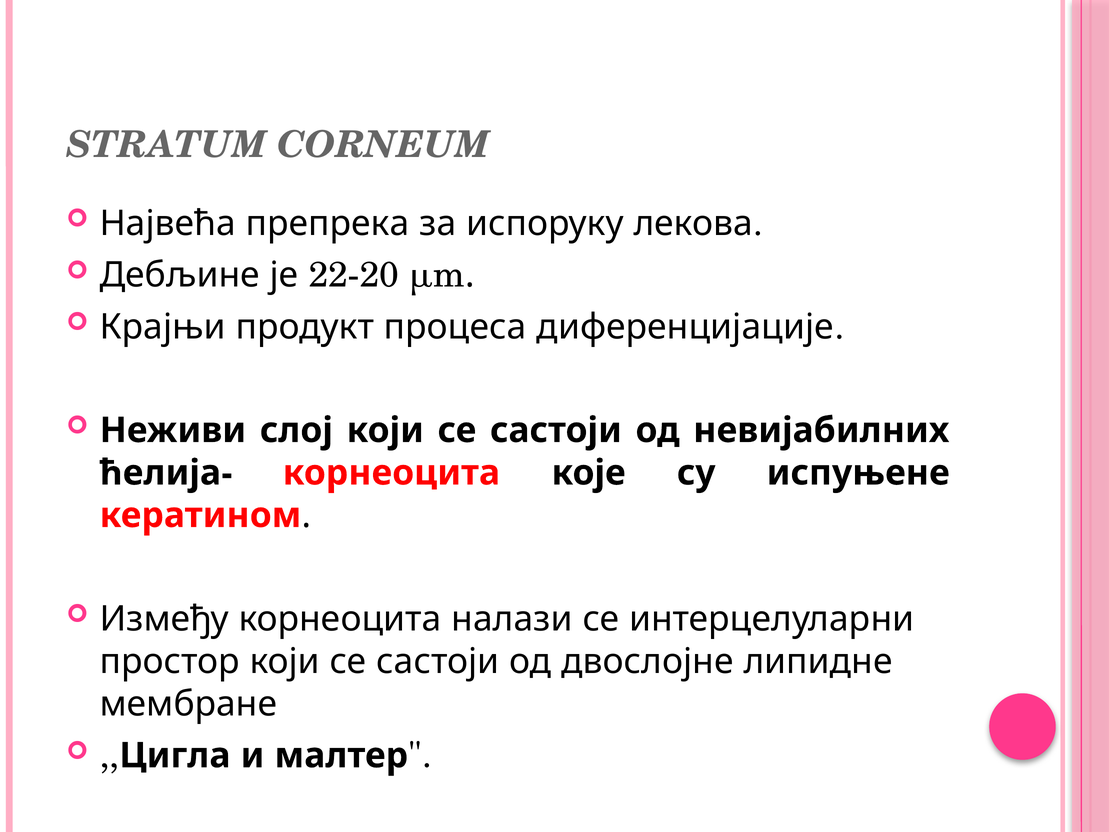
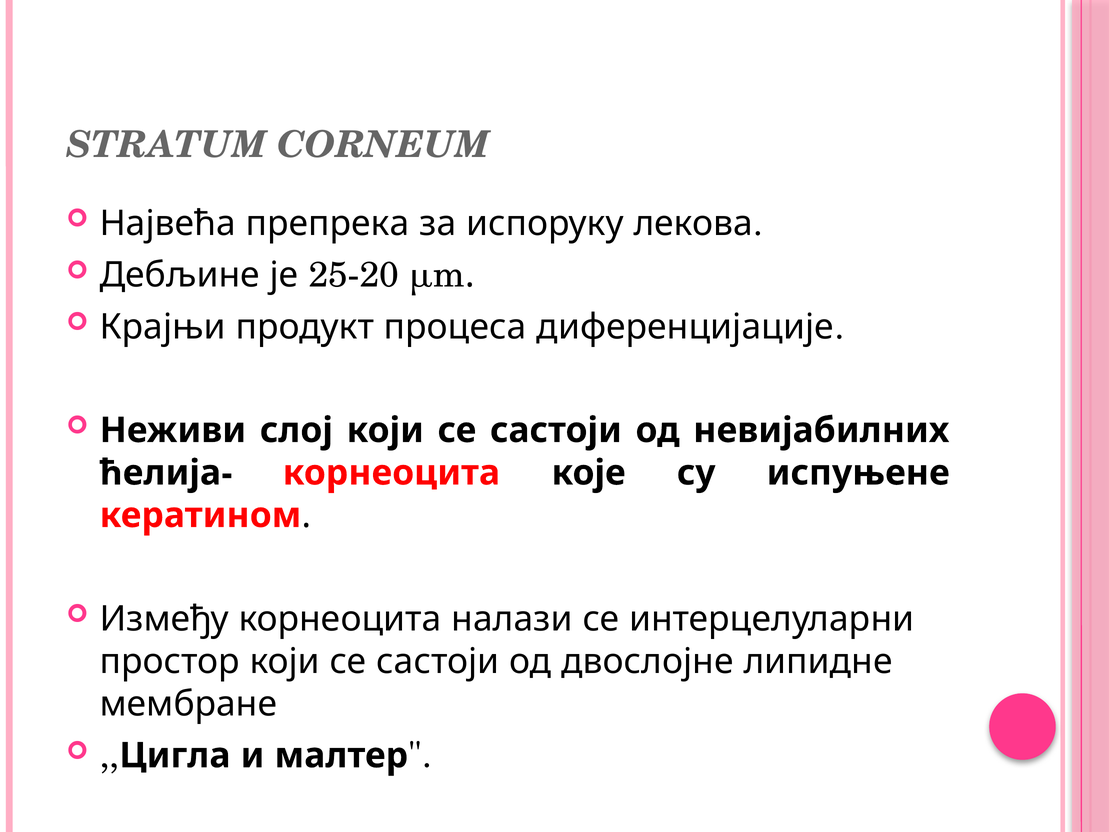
22-20: 22-20 -> 25-20 (354, 275)
